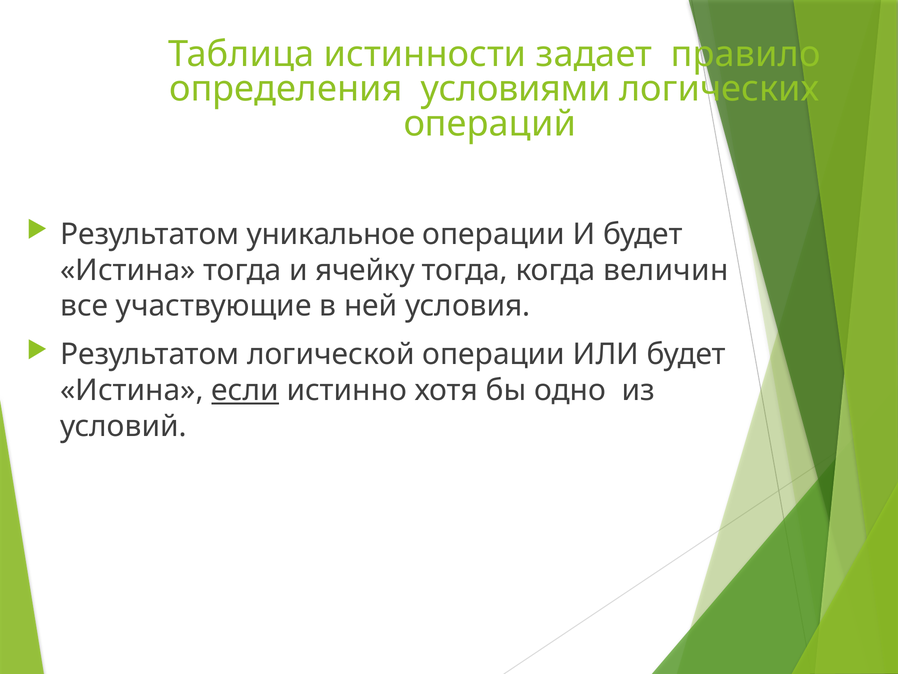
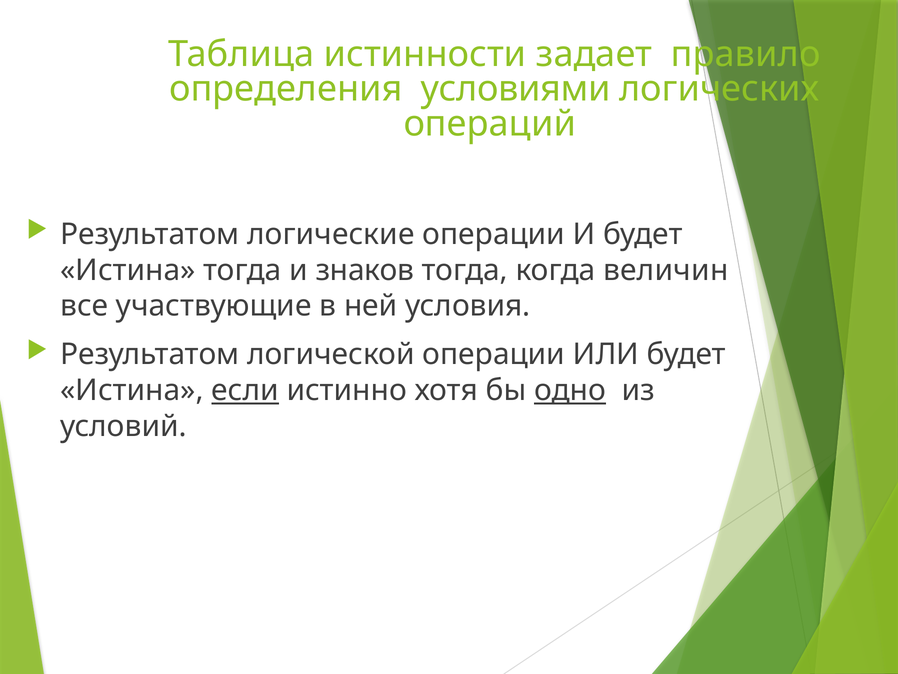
уникальное: уникальное -> логические (331, 234)
ячейку: ячейку -> знаков (365, 270)
одно underline: none -> present (570, 390)
